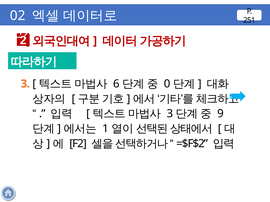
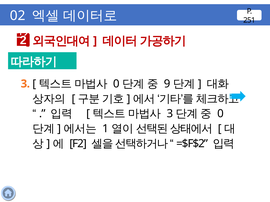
6: 6 -> 0 (116, 84)
0: 0 -> 9 (167, 84)
9: 9 -> 0 (221, 114)
